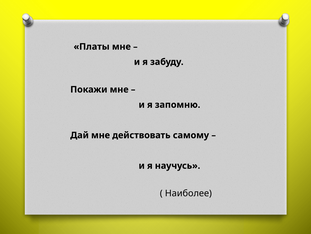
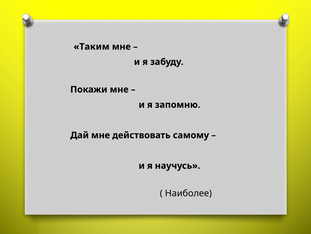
Платы: Платы -> Таким (92, 47)
